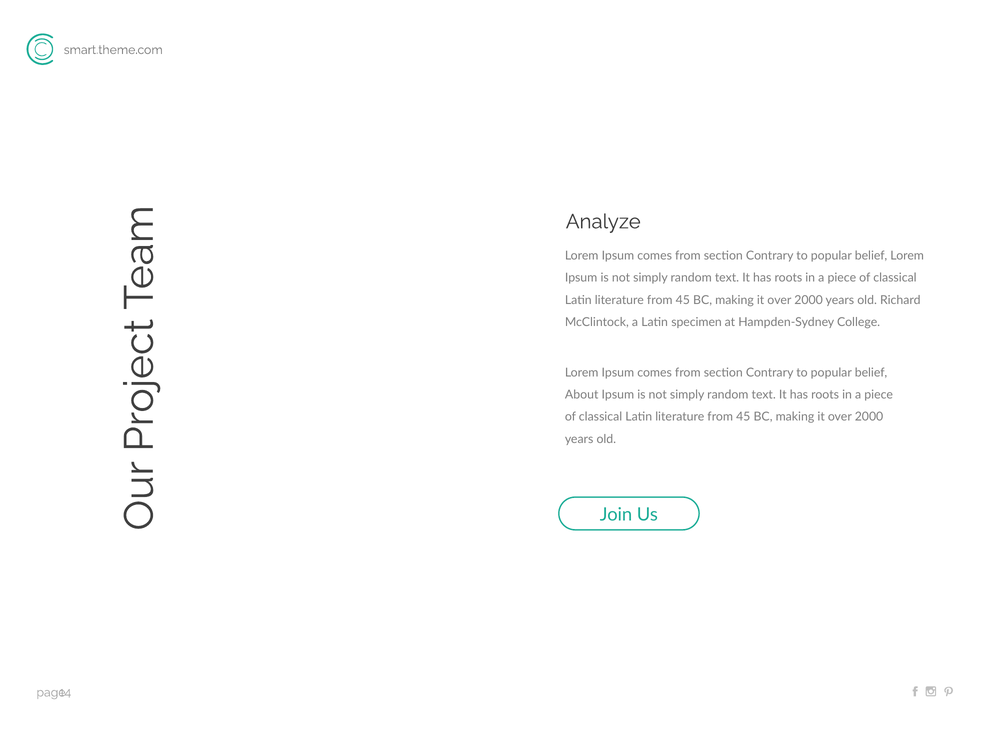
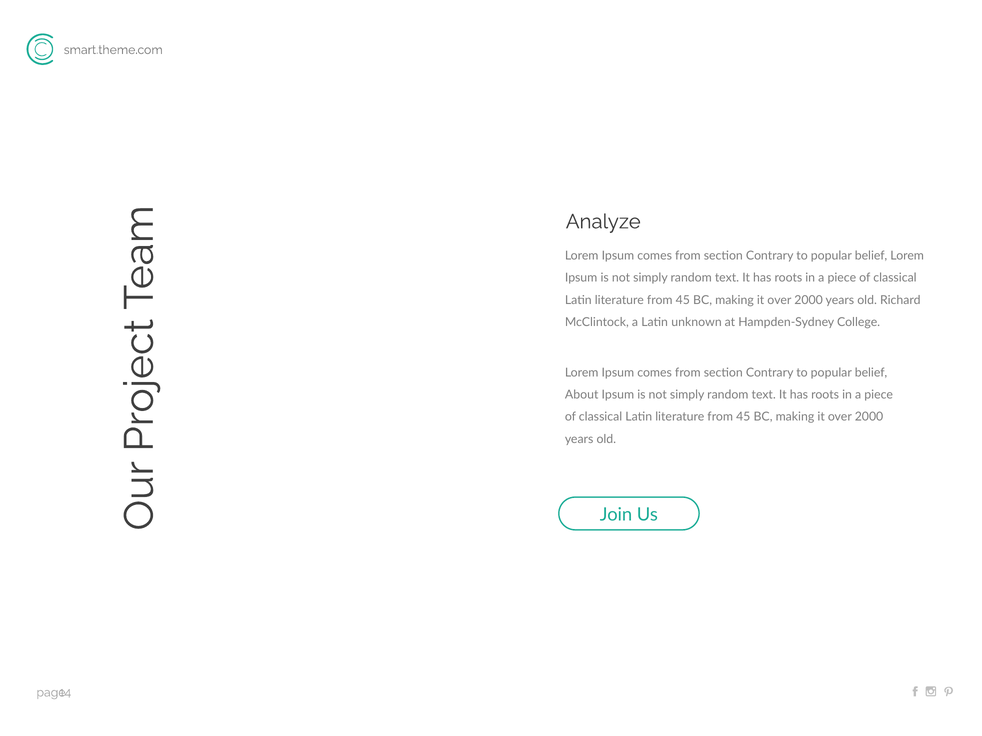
specimen: specimen -> unknown (697, 322)
